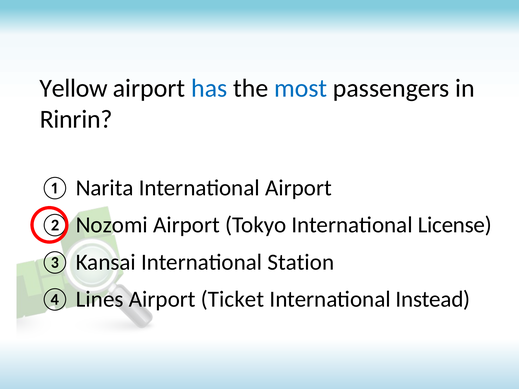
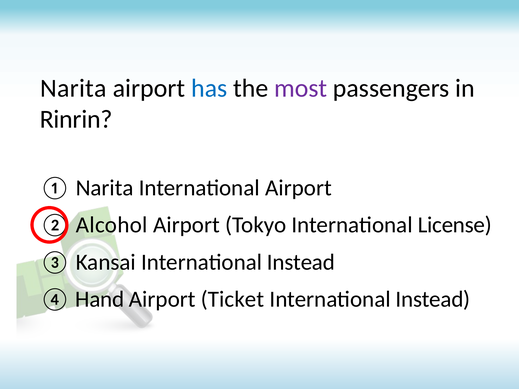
Yellow: Yellow -> Narita (73, 88)
most colour: blue -> purple (301, 88)
Nozomi: Nozomi -> Alcohol (112, 225)
Kansai International Station: Station -> Instead (301, 262)
Lines: Lines -> Hand (100, 299)
